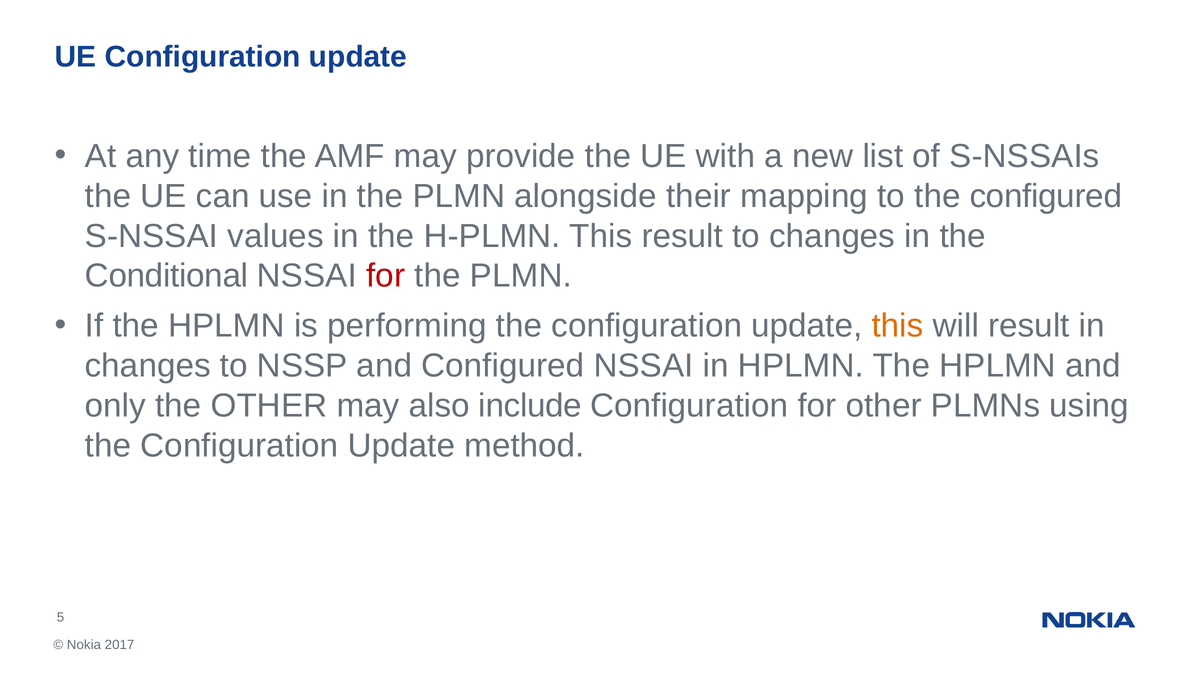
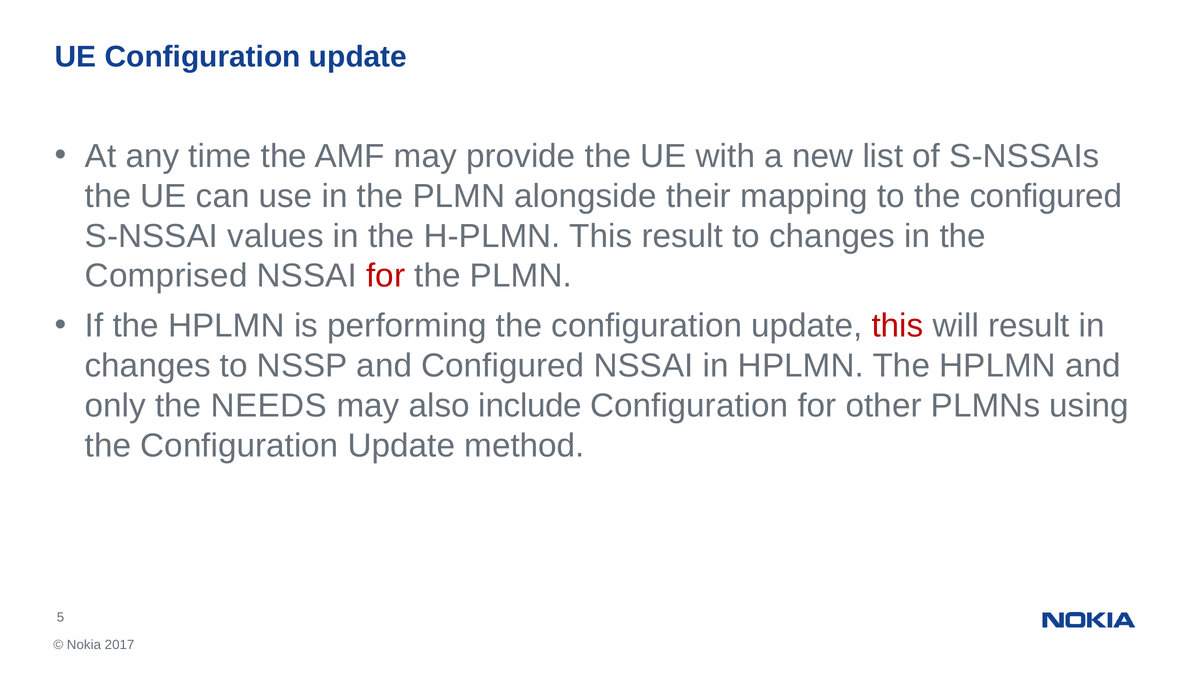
Conditional: Conditional -> Comprised (166, 276)
this colour: orange -> red (898, 326)
the OTHER: OTHER -> NEEDS (269, 406)
